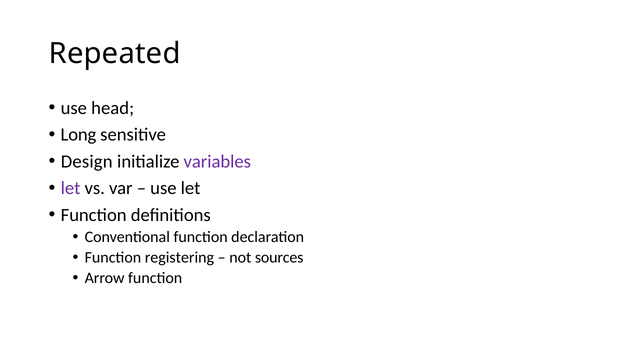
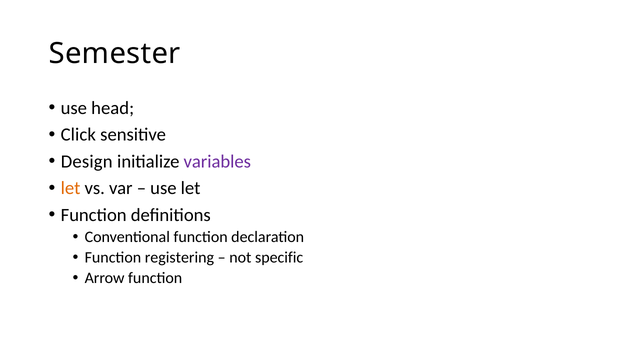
Repeated: Repeated -> Semester (115, 54)
Long: Long -> Click (78, 135)
let colour: purple -> orange (71, 188)
sources: sources -> specific (279, 258)
